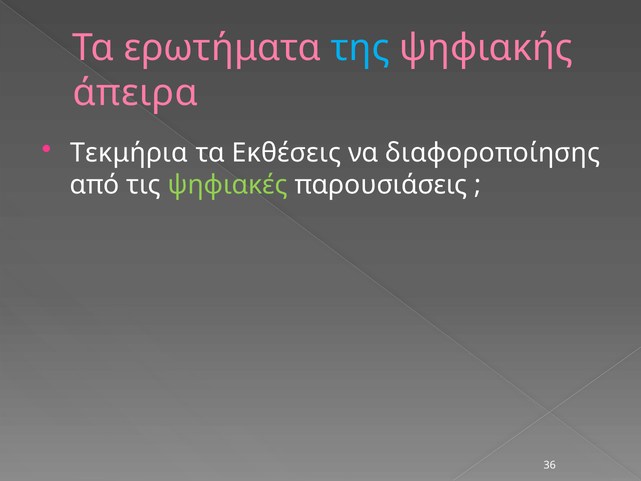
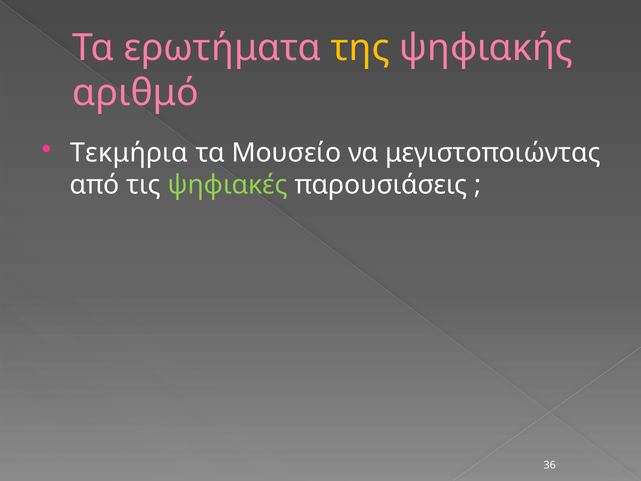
της colour: light blue -> yellow (360, 48)
άπειρα: άπειρα -> αριθμό (136, 93)
Εκθέσεις: Εκθέσεις -> Μουσείο (287, 153)
διαφοροποίησης: διαφοροποίησης -> μεγιστοποιώντας (493, 153)
